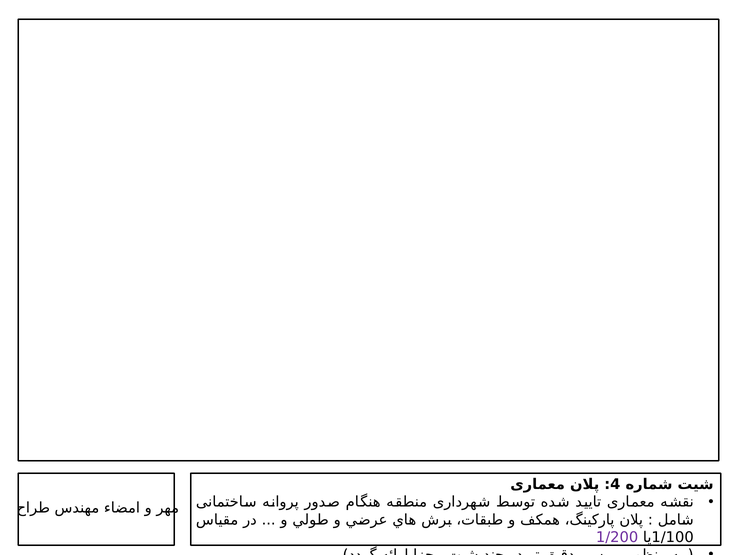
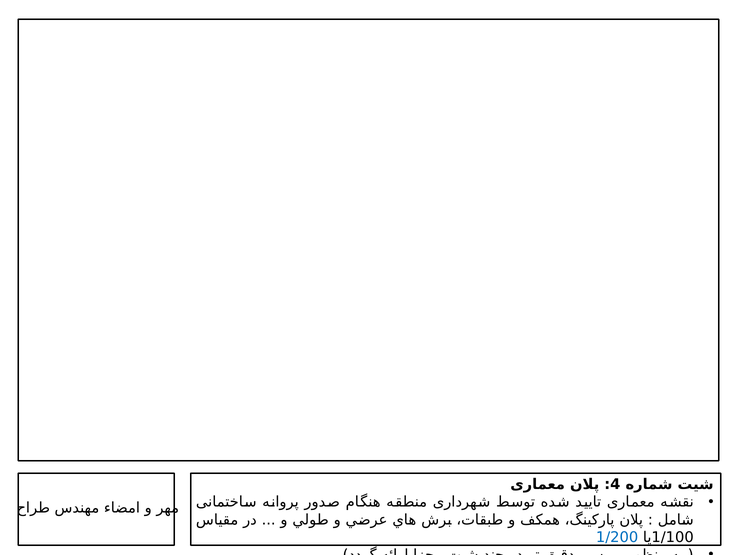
1/200 colour: purple -> blue (617, 537)
